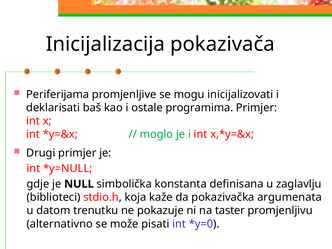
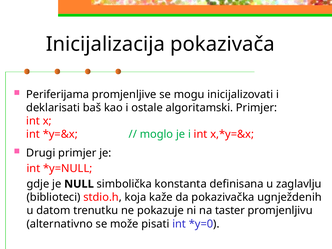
programima: programima -> algoritamski (199, 108)
argumenata: argumenata -> ugnježdenih (289, 197)
